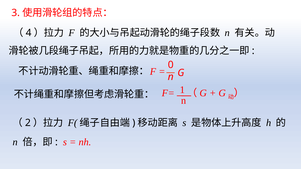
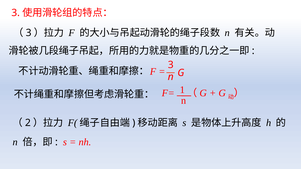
4: 4 -> 3 (29, 33)
0: 0 -> 3 (171, 65)
